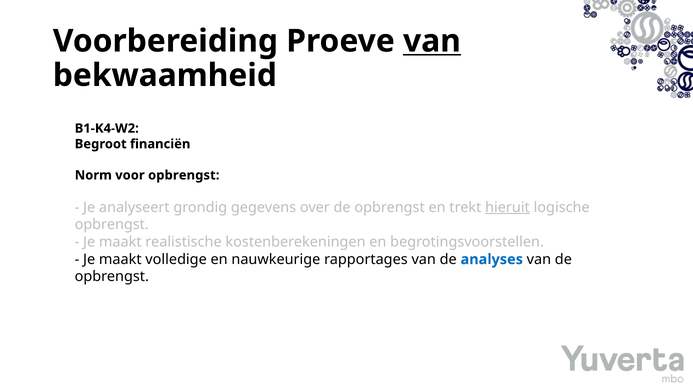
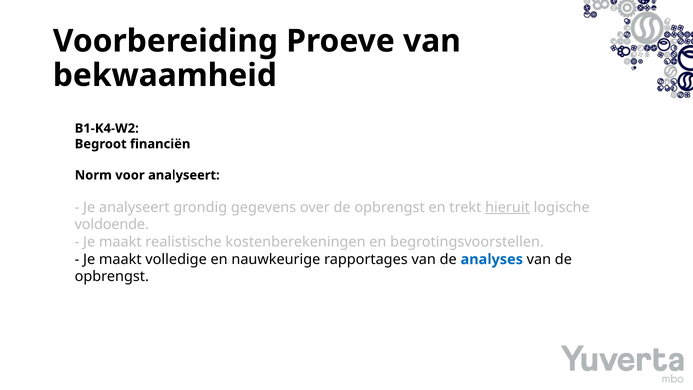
van underline: present -> none (432, 41)
voor opbrengst: opbrengst -> analyseert (184, 175)
opbrengst: opbrengst -> voldoende (112, 225)
